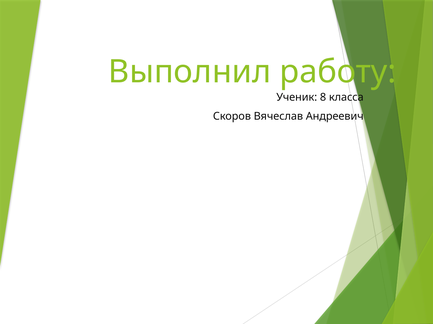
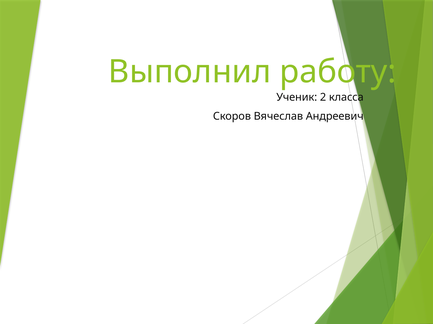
8: 8 -> 2 (323, 97)
